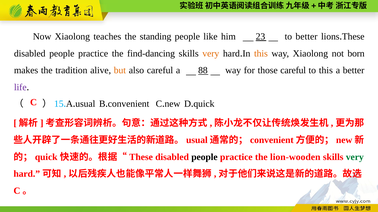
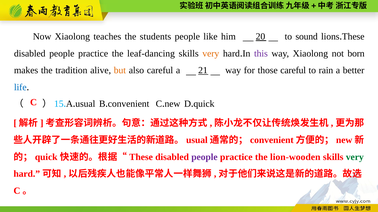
standing: standing -> students (155, 37)
23: 23 -> 20 (260, 37)
to better: better -> sound (307, 37)
find-dancing: find-dancing -> leaf-dancing (151, 54)
this colour: orange -> purple (261, 54)
88: 88 -> 21 (203, 71)
to this: this -> rain (326, 71)
life colour: purple -> blue (20, 88)
people colour: black -> purple (204, 157)
